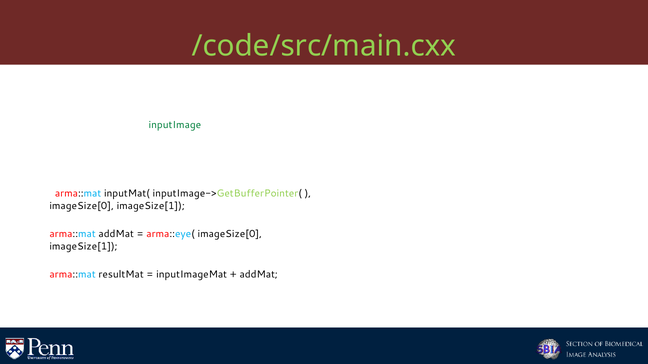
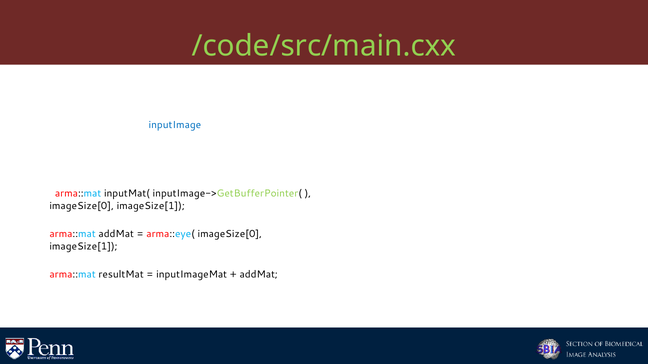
inputImage colour: green -> blue (175, 125)
